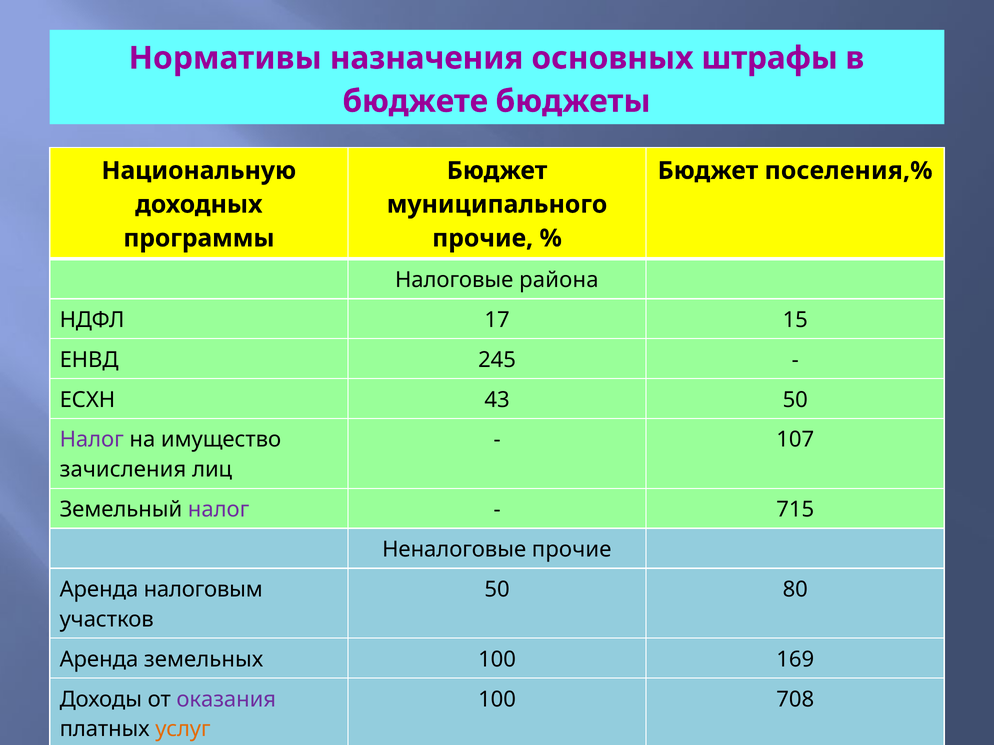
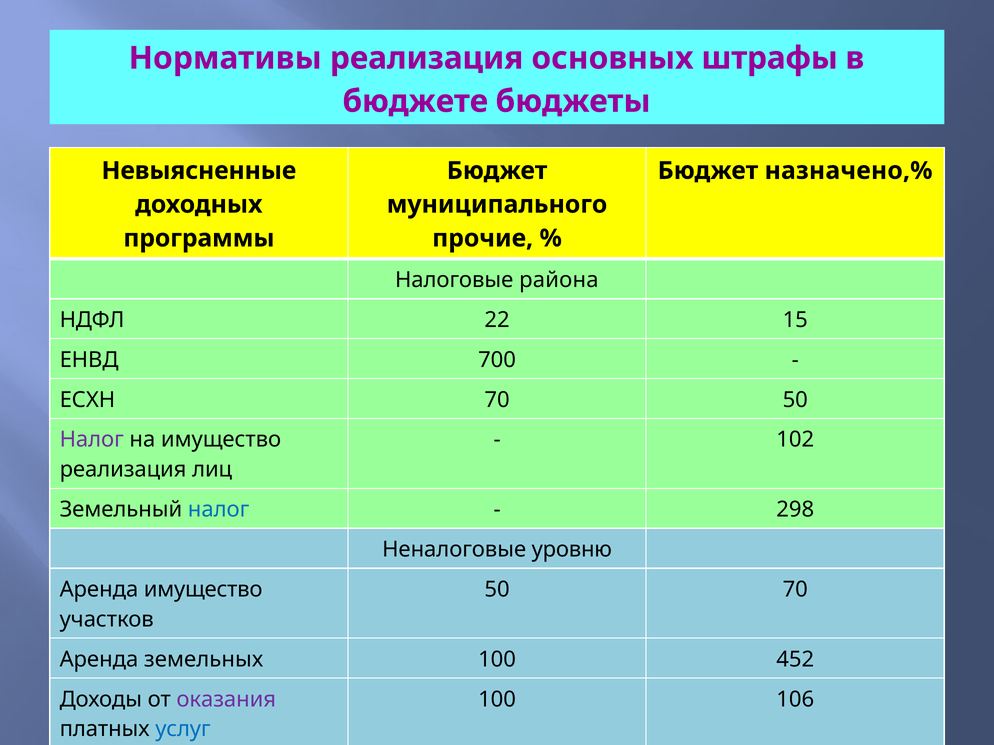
Нормативы назначения: назначения -> реализация (427, 58)
Национальную: Национальную -> Невыясненные (199, 171)
поселения,%: поселения,% -> назначено,% (849, 171)
17: 17 -> 22 (497, 320)
245: 245 -> 700 (497, 360)
ЕСХН 43: 43 -> 70 (497, 400)
107: 107 -> 102 (795, 440)
зачисления: зачисления -> реализация (123, 470)
налог colour: purple -> blue (219, 510)
715: 715 -> 298 (795, 510)
Неналоговые прочие: прочие -> уровню (572, 550)
Аренда налоговым: налоговым -> имущество (203, 590)
50 80: 80 -> 70 (795, 590)
169: 169 -> 452 (795, 660)
708: 708 -> 106 (795, 700)
услуг colour: orange -> blue (183, 730)
